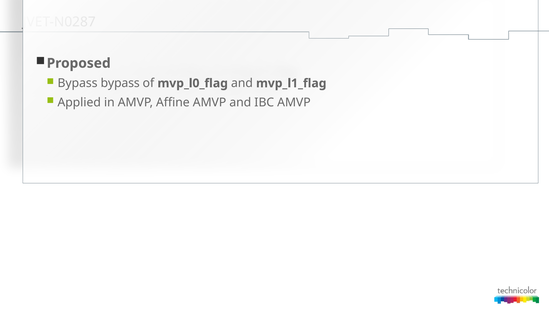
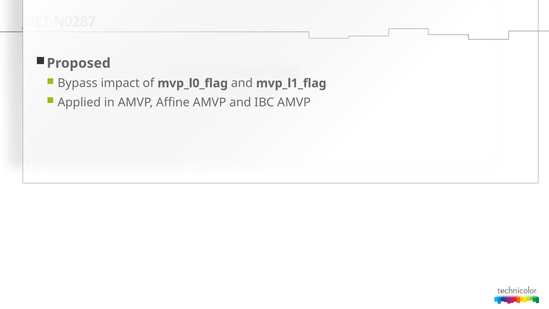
Bypass bypass: bypass -> impact (120, 83)
